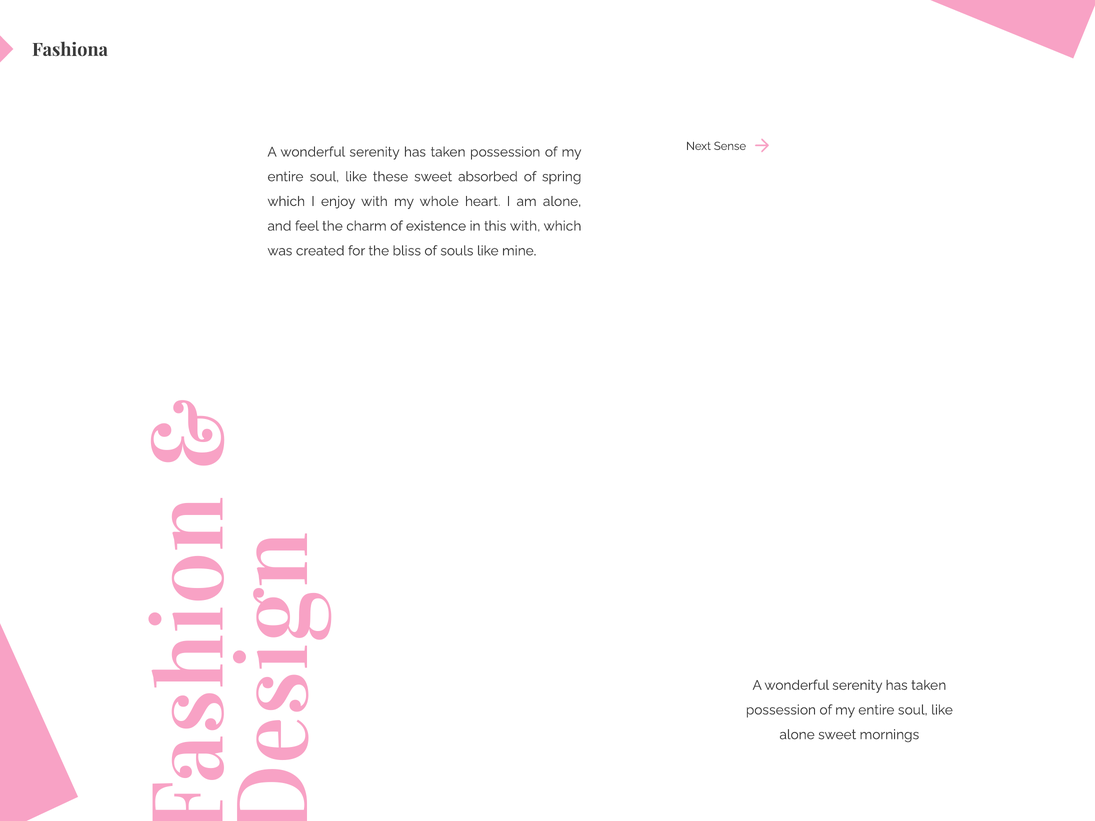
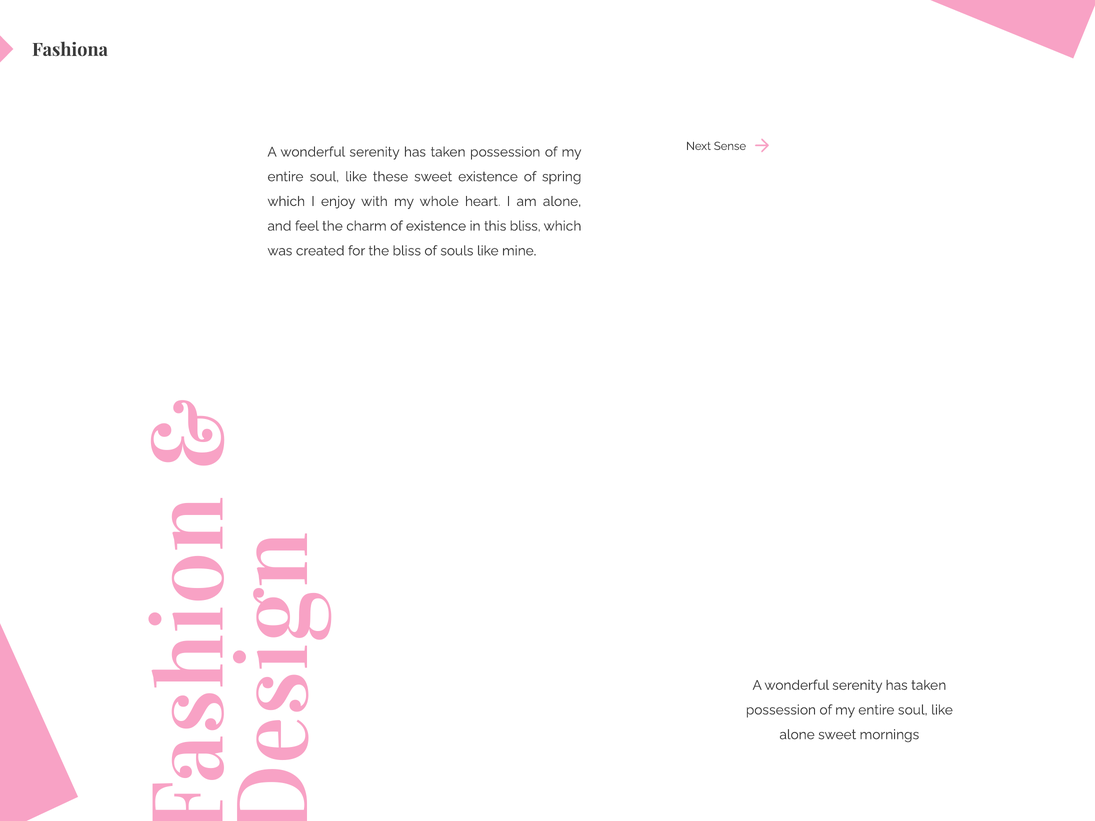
sweet absorbed: absorbed -> existence (488, 177)
this with: with -> bliss (525, 226)
